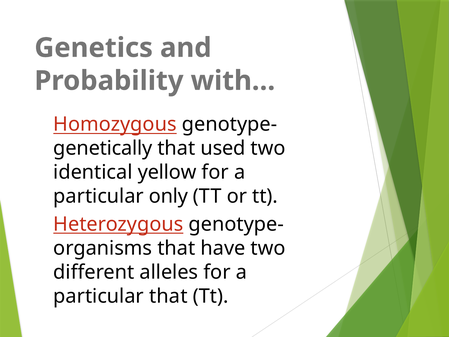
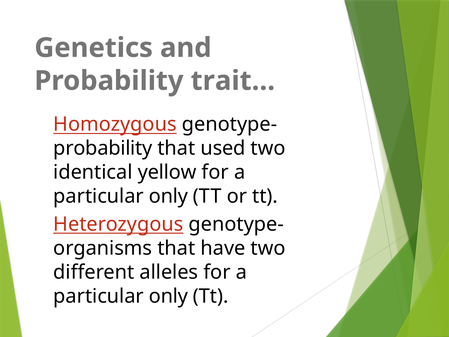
with…: with… -> trait… (233, 81)
genetically: genetically -> probability (103, 148)
that: that -> only (169, 296)
